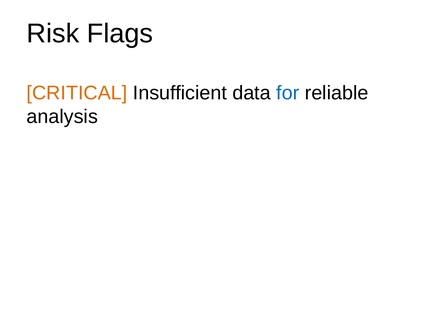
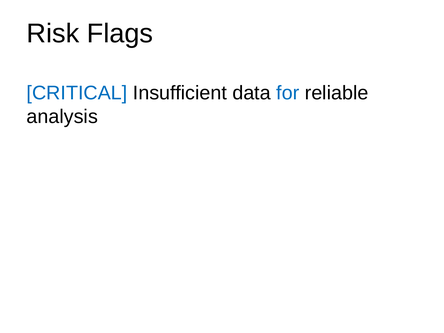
CRITICAL colour: orange -> blue (77, 93)
